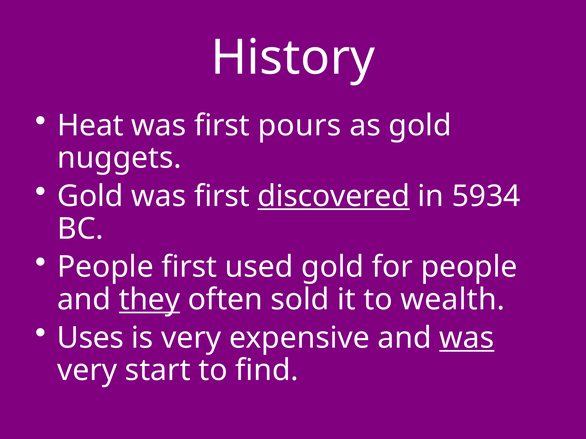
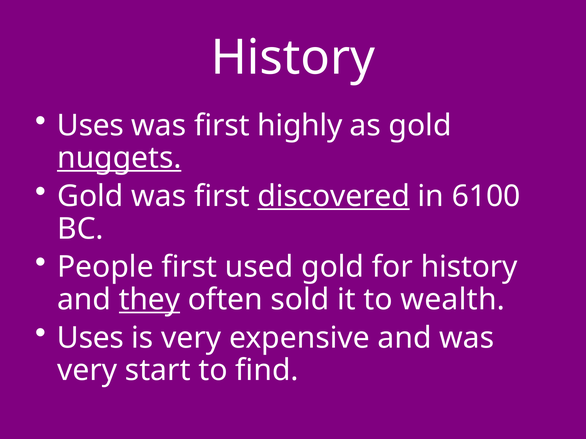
Heat: Heat -> Uses (90, 126)
pours: pours -> highly (300, 126)
nuggets underline: none -> present (119, 158)
5934: 5934 -> 6100 (486, 197)
for people: people -> history (469, 267)
was underline: present -> none (467, 338)
